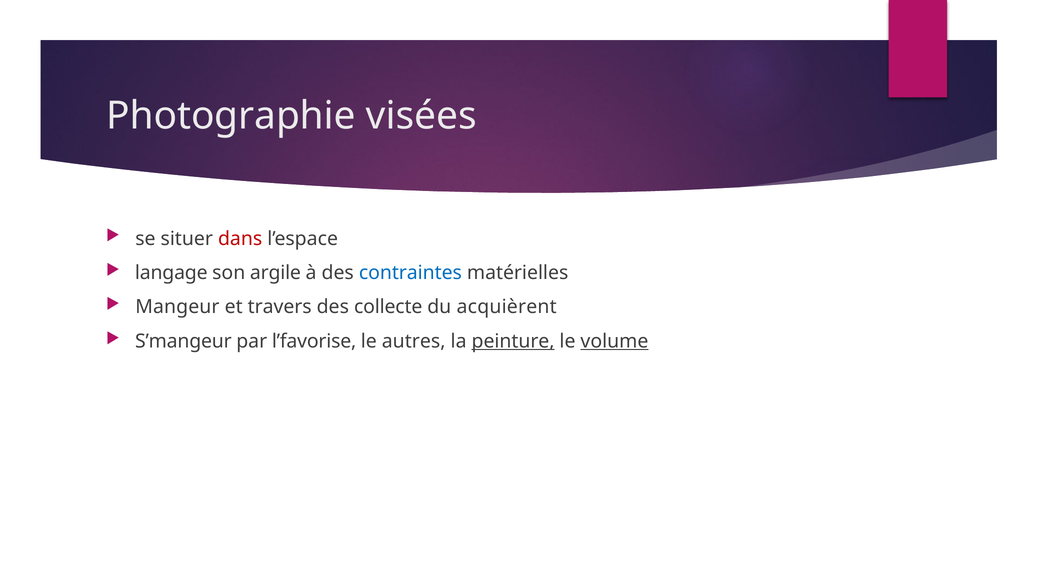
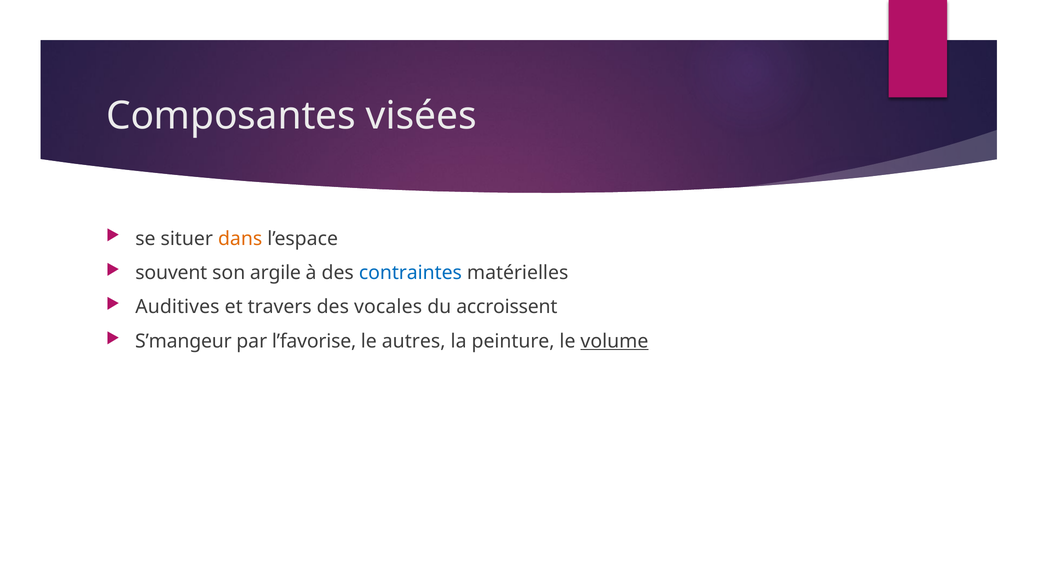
Photographie: Photographie -> Composantes (231, 116)
dans colour: red -> orange (240, 239)
langage: langage -> souvent (171, 273)
Mangeur: Mangeur -> Auditives (177, 307)
collecte: collecte -> vocales (388, 307)
acquièrent: acquièrent -> accroissent (507, 307)
peinture underline: present -> none (513, 341)
